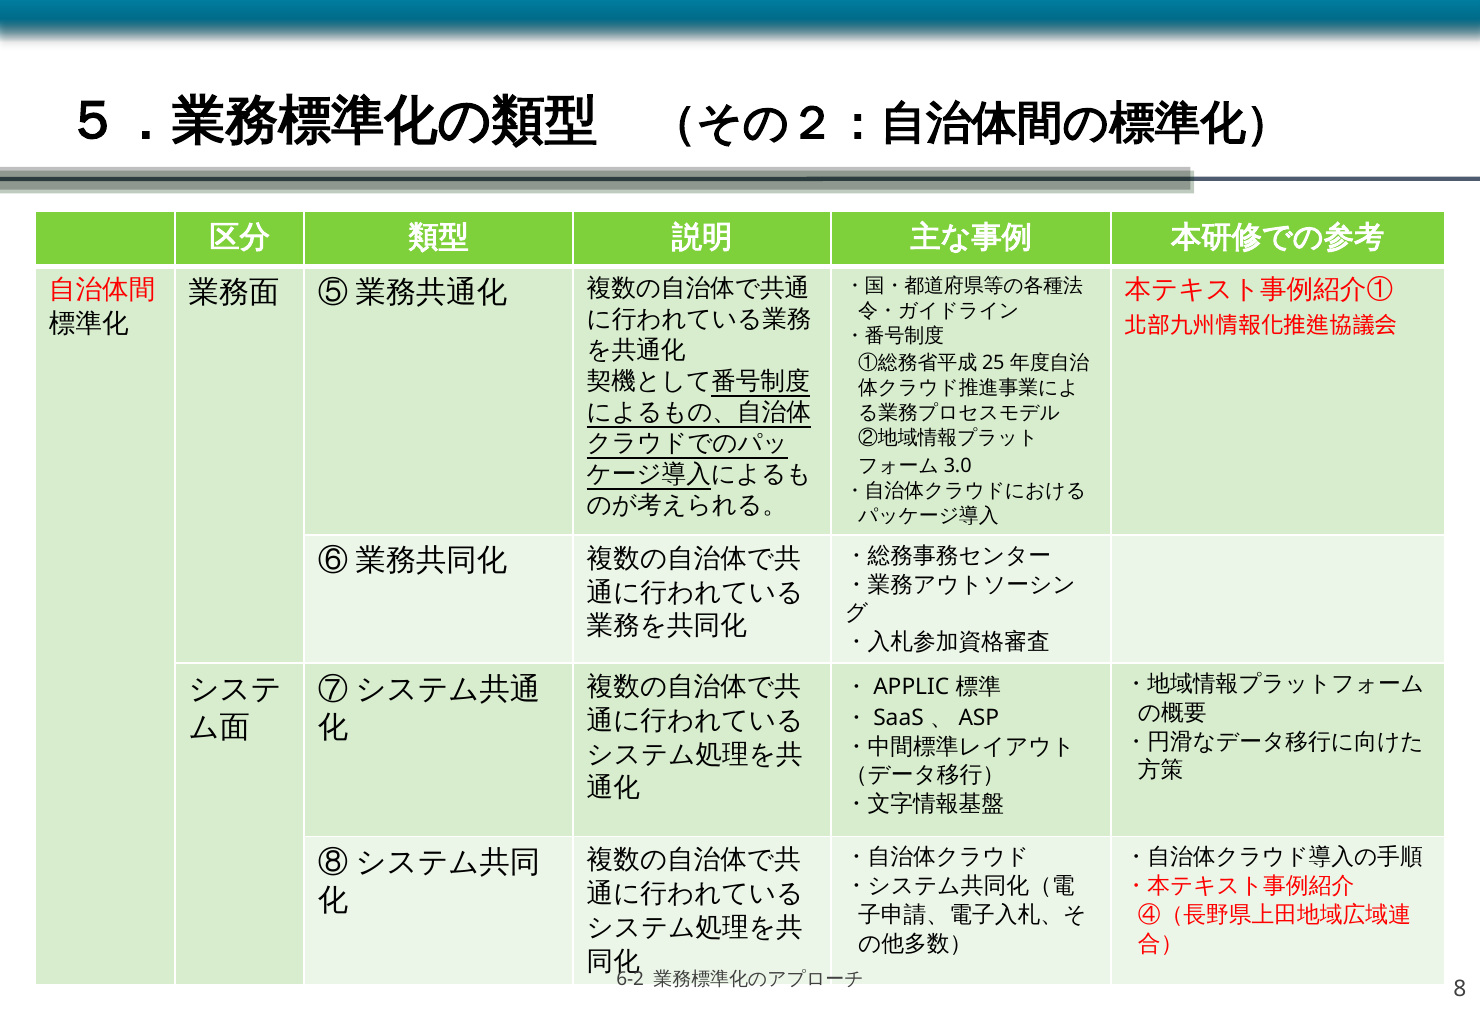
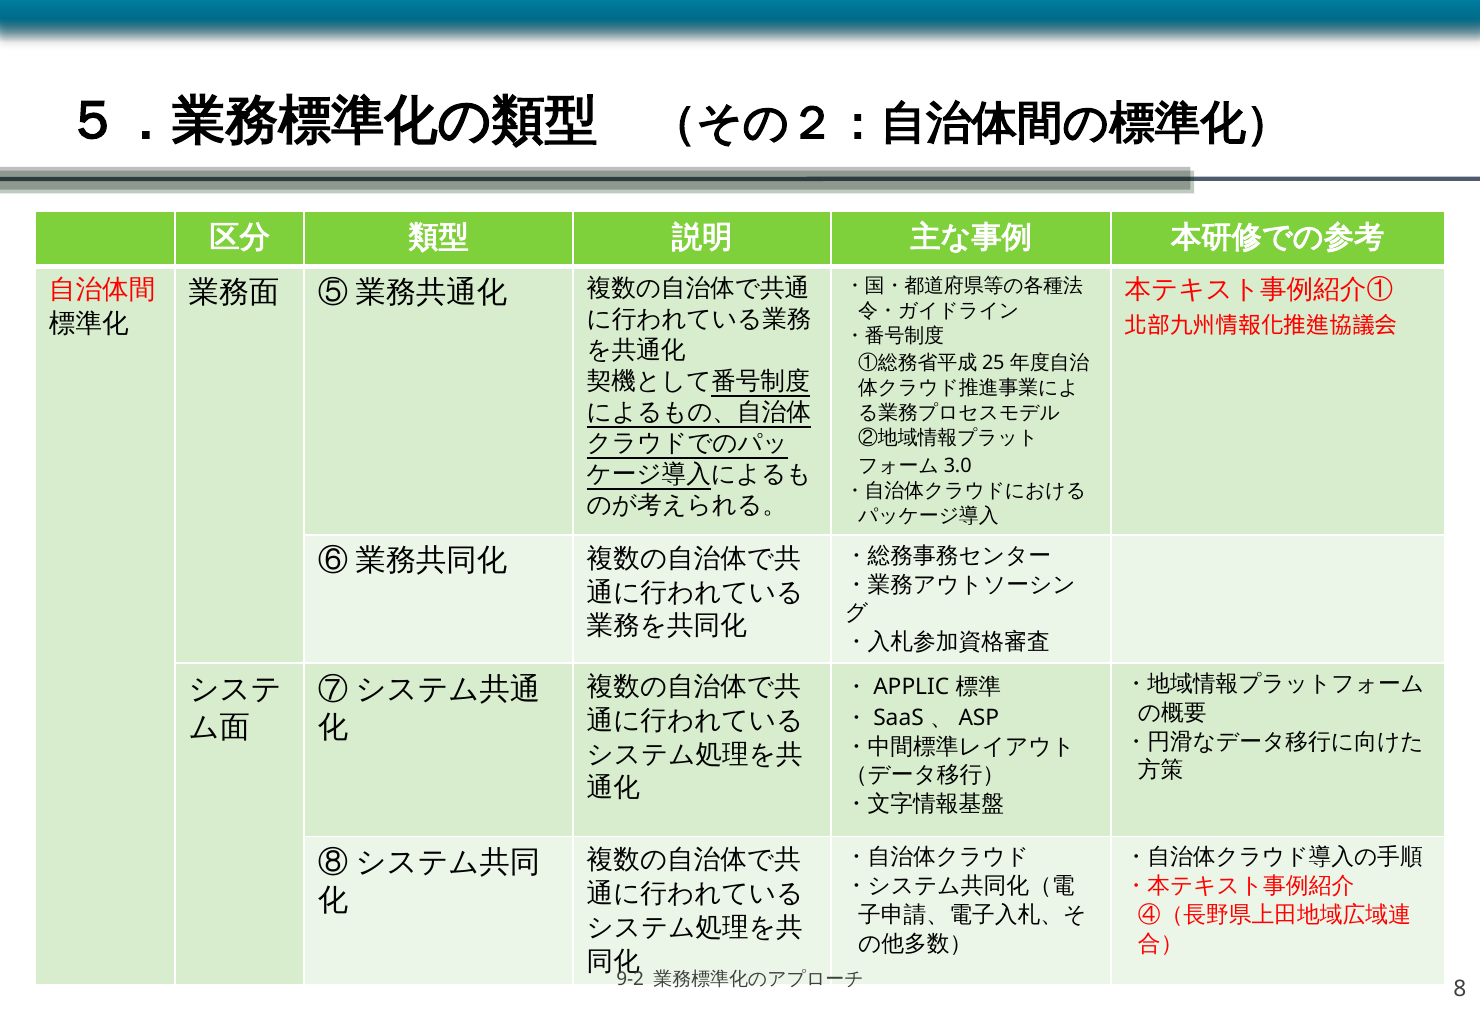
6-2: 6-2 -> 9-2 (630, 979)
